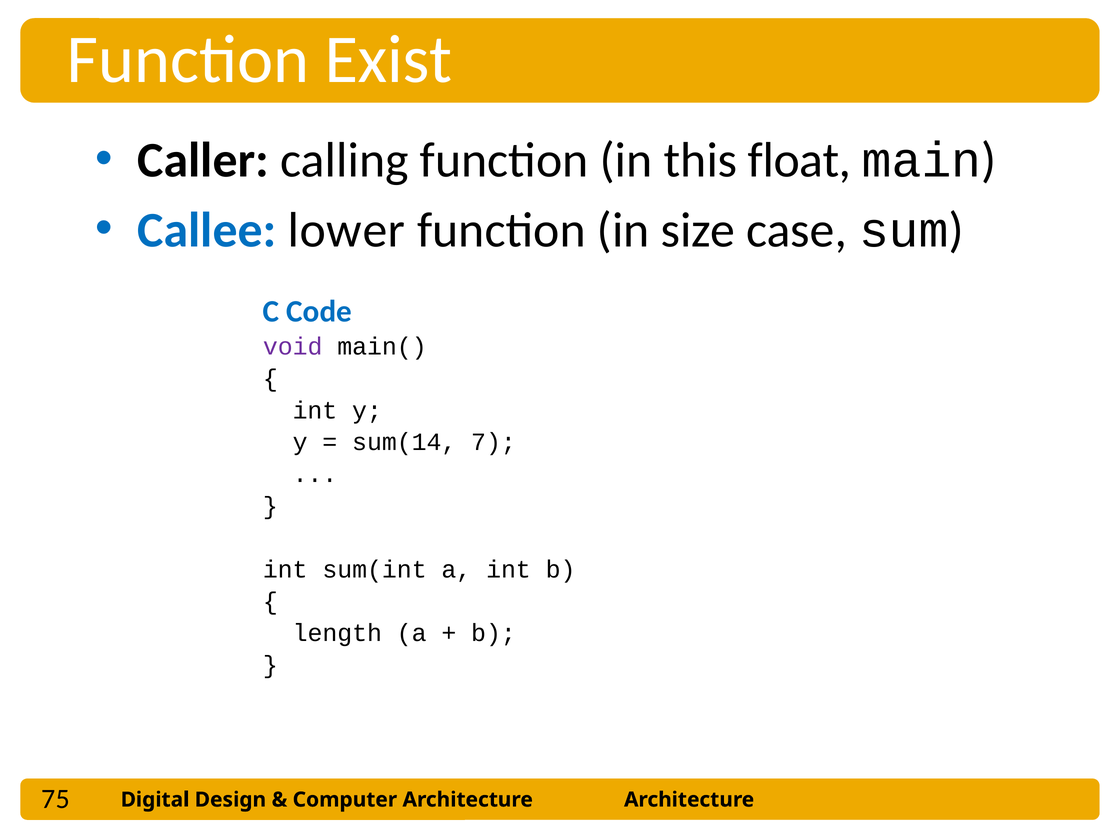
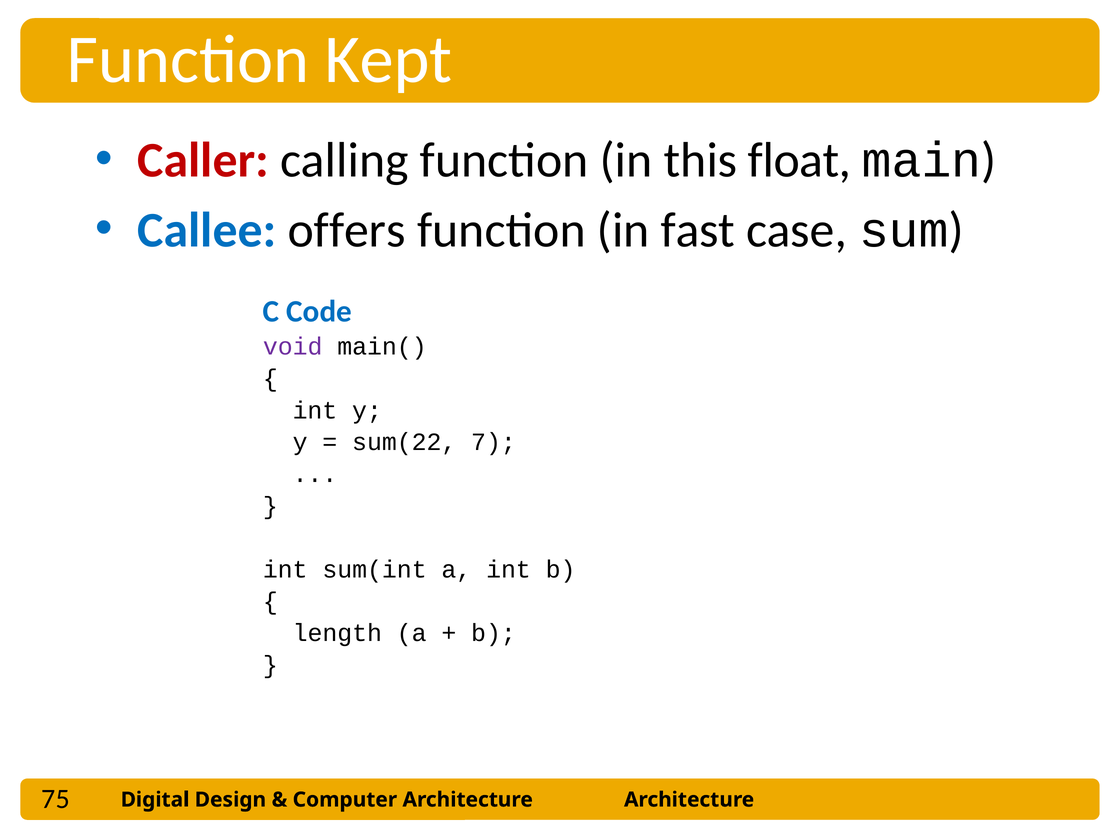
Exist: Exist -> Kept (389, 60)
Caller colour: black -> red (203, 160)
lower: lower -> offers (347, 230)
size: size -> fast (698, 230)
sum(14: sum(14 -> sum(22 (404, 442)
